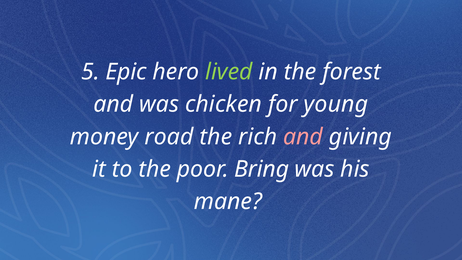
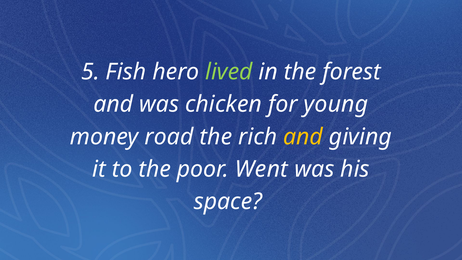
Epic: Epic -> Fish (126, 72)
and colour: pink -> yellow (303, 137)
Bring: Bring -> Went (261, 169)
mane: mane -> space (228, 202)
